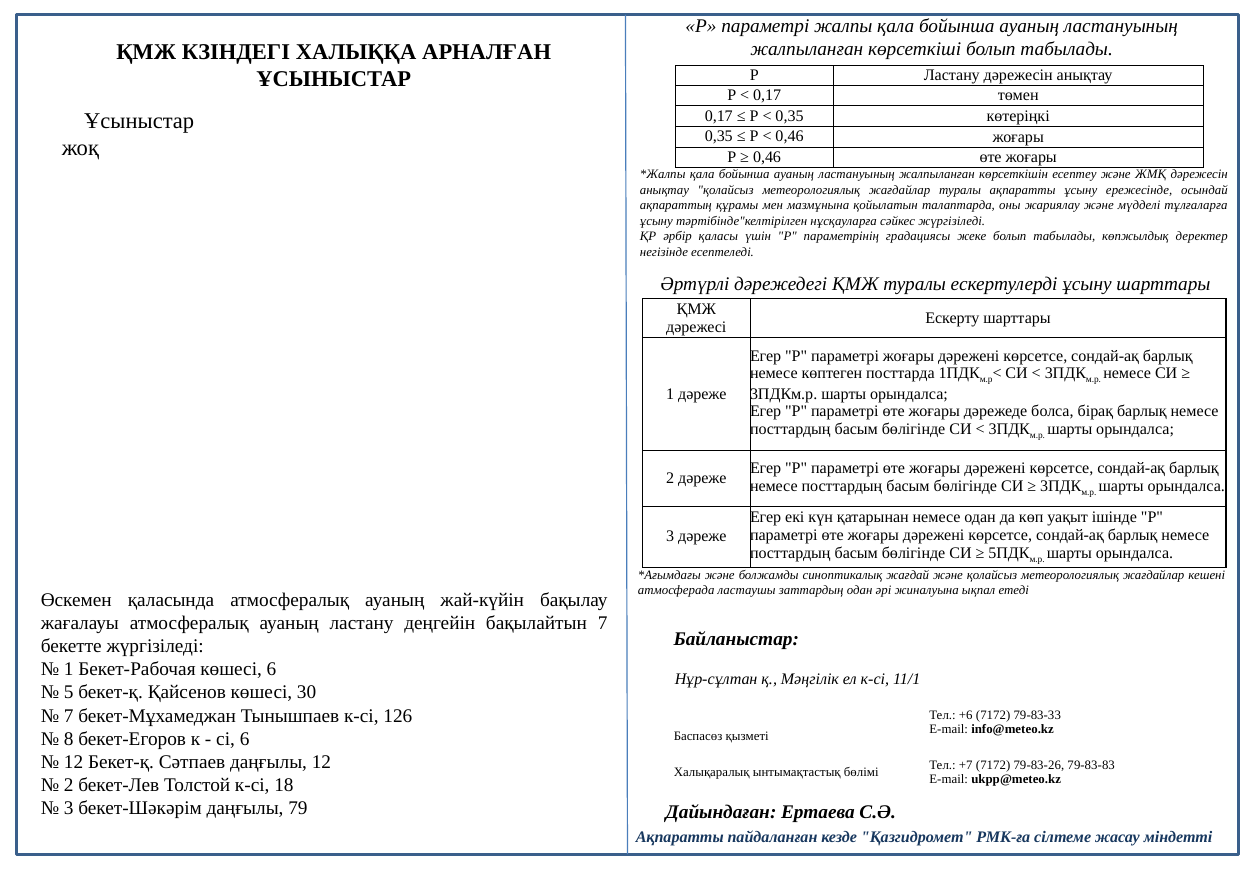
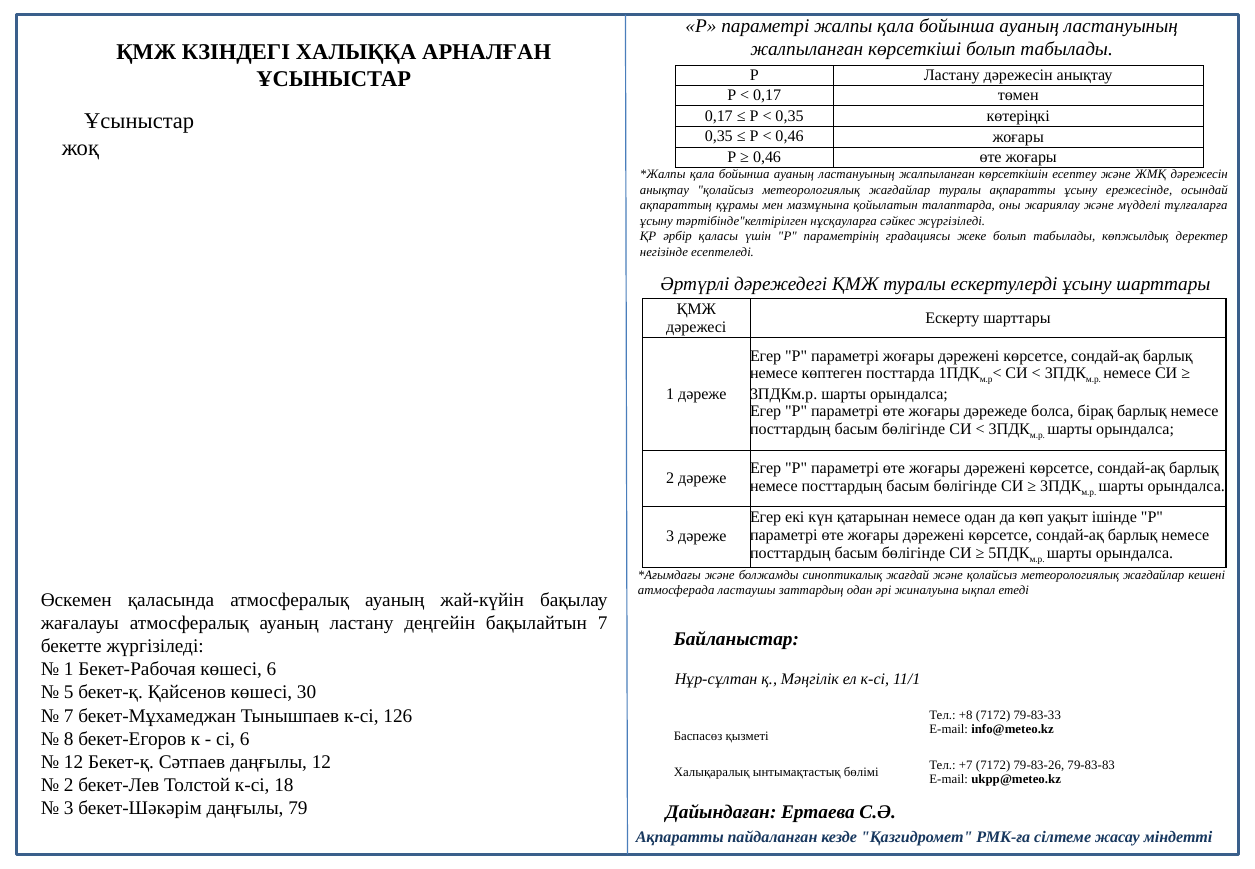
+6: +6 -> +8 (966, 715)
